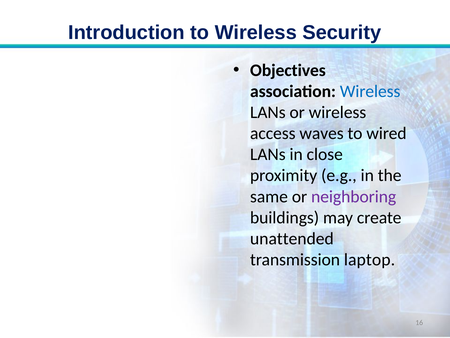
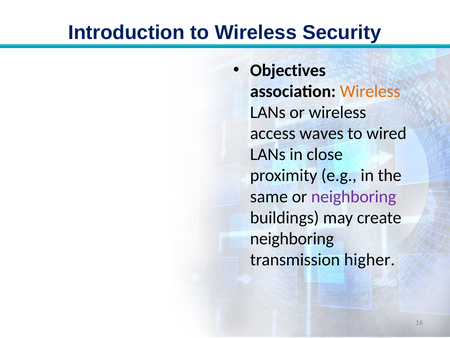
Wireless colour: blue -> orange (370, 91)
unattended: unattended -> neighboring (292, 238)
laptop: laptop -> higher (370, 259)
